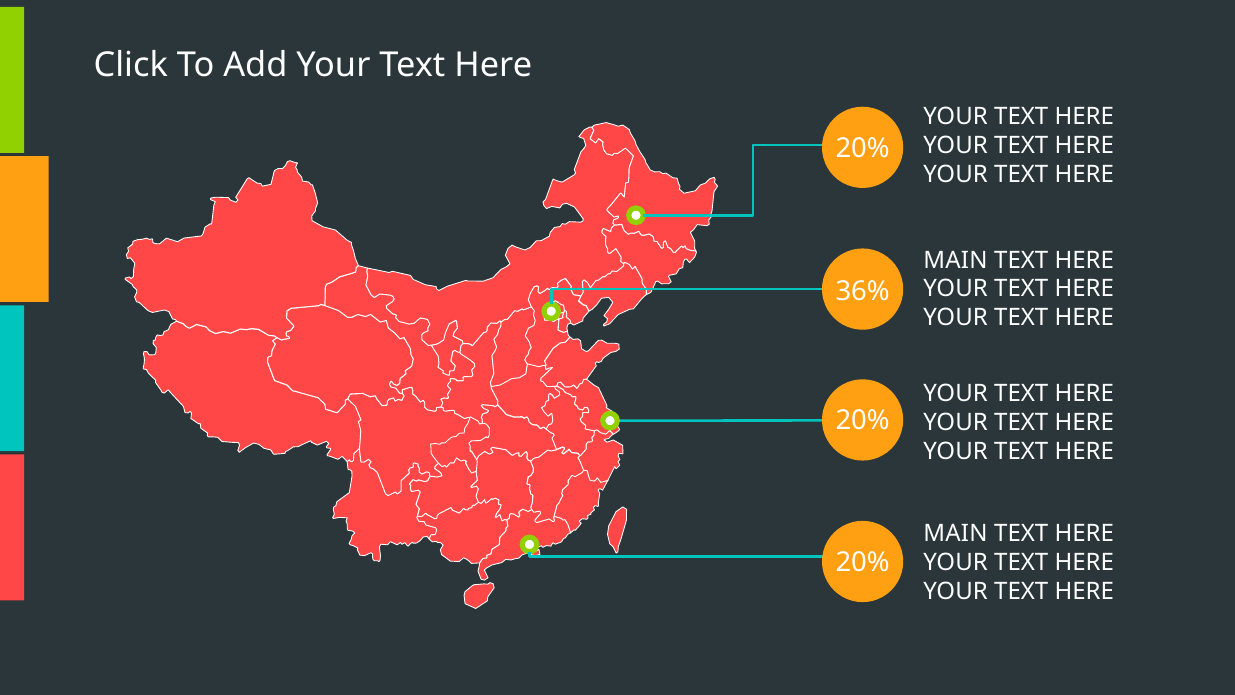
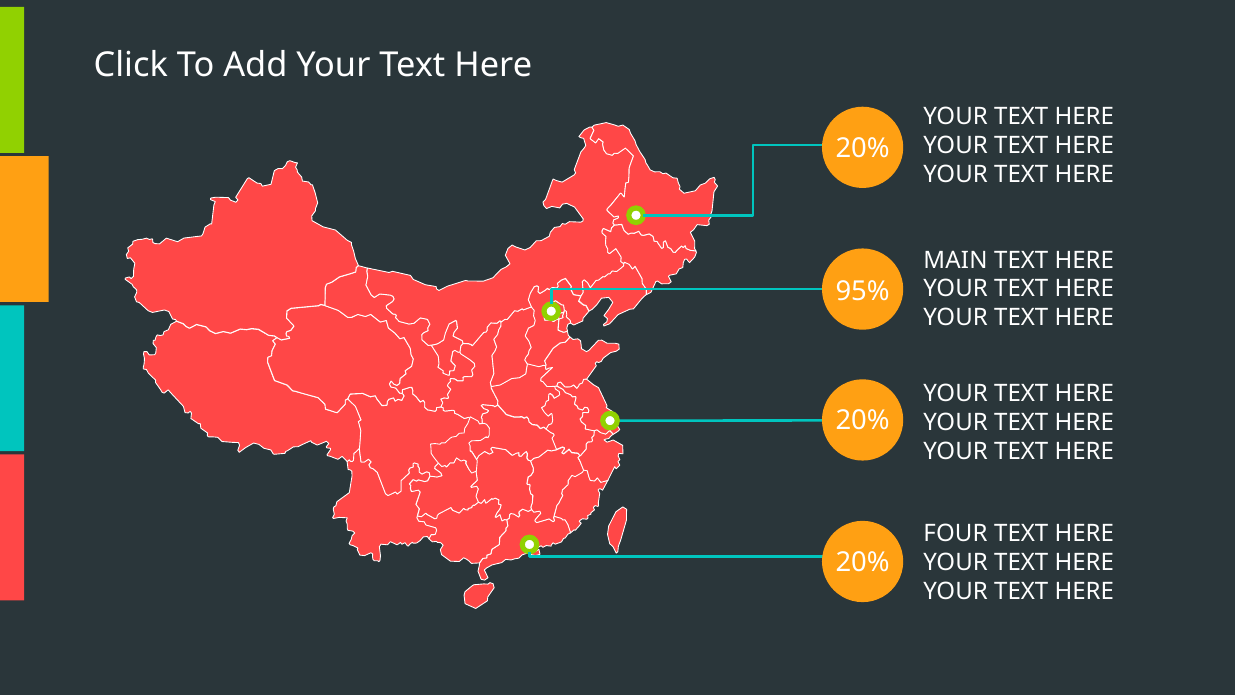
36%: 36% -> 95% (863, 291)
MAIN: MAIN -> FOUR (956, 534)
